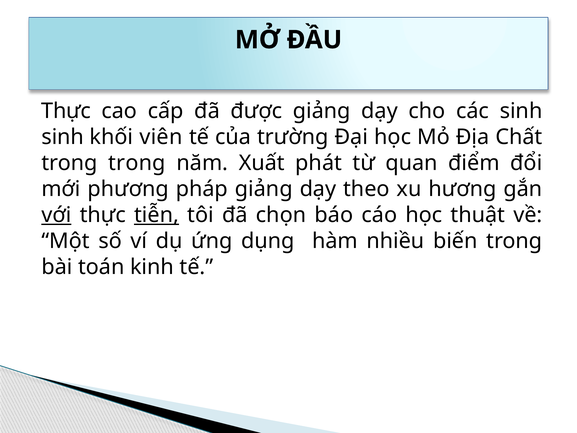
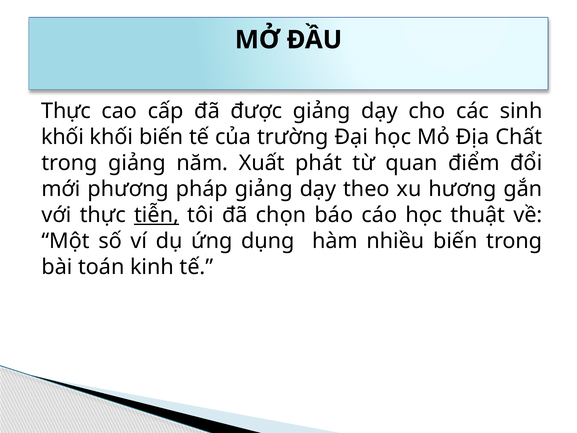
sinh: sinh -> khối (63, 137)
khối viên: viên -> biến (161, 137)
trong trong: trong -> giảng (137, 163)
với underline: present -> none (56, 215)
